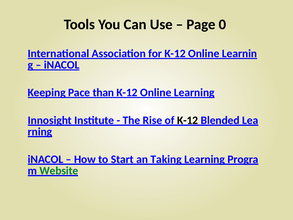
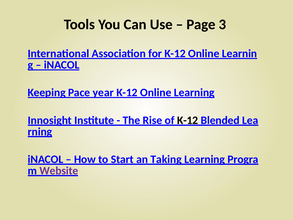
0: 0 -> 3 (222, 24)
than: than -> year (103, 93)
Website colour: green -> purple (59, 171)
